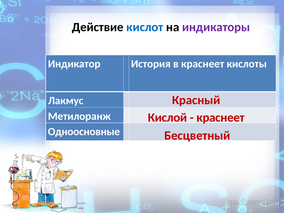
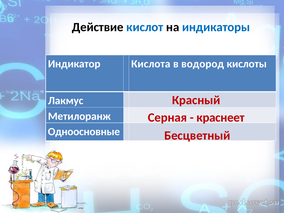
индикаторы colour: purple -> blue (216, 27)
История: История -> Кислота (151, 64)
в краснеет: краснеет -> водород (203, 64)
Кислой: Кислой -> Серная (167, 117)
